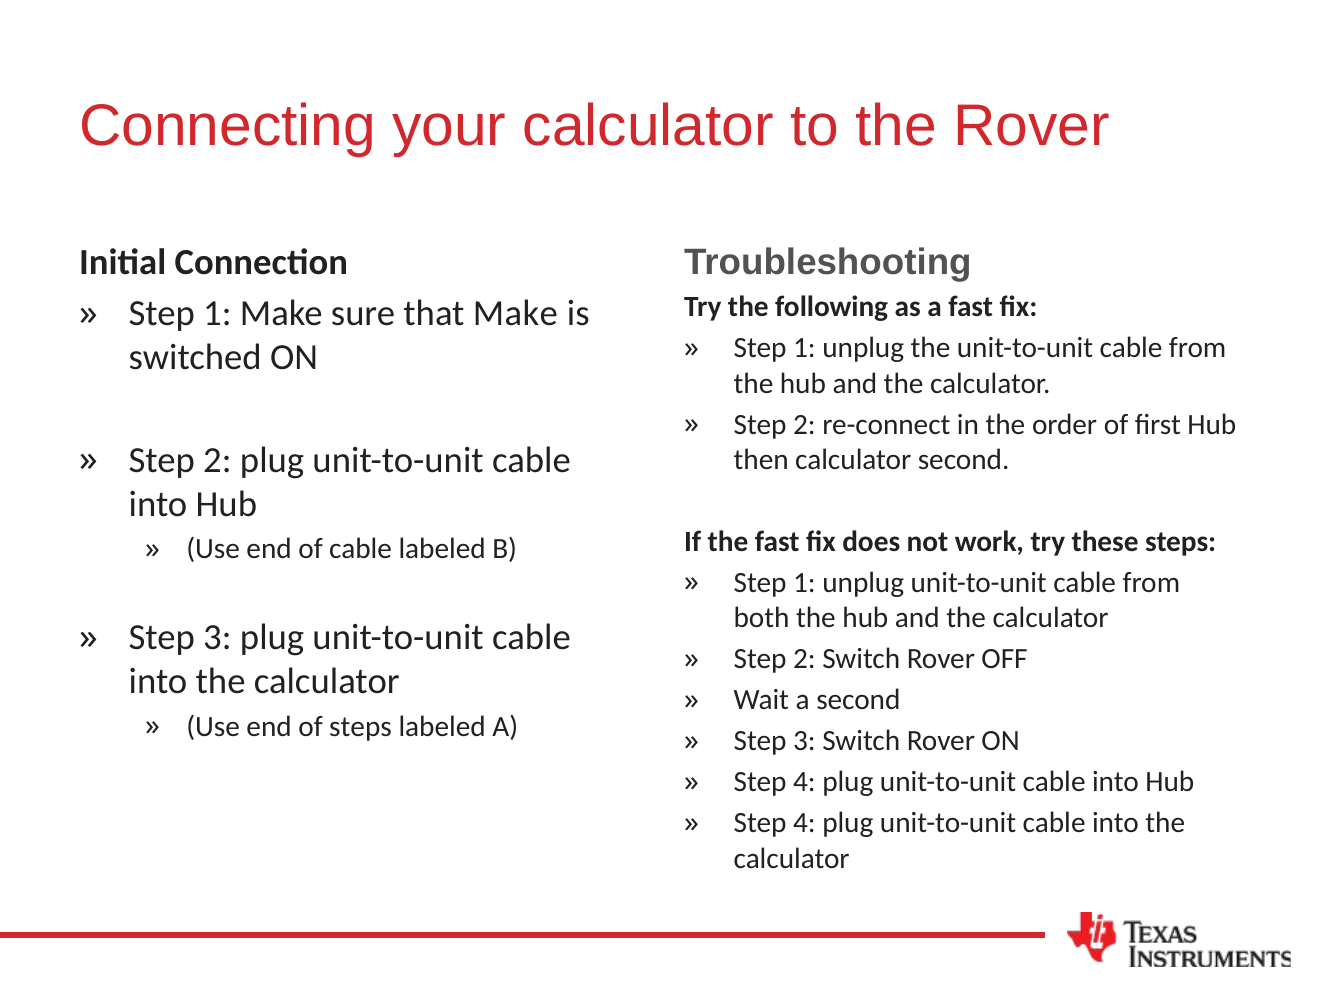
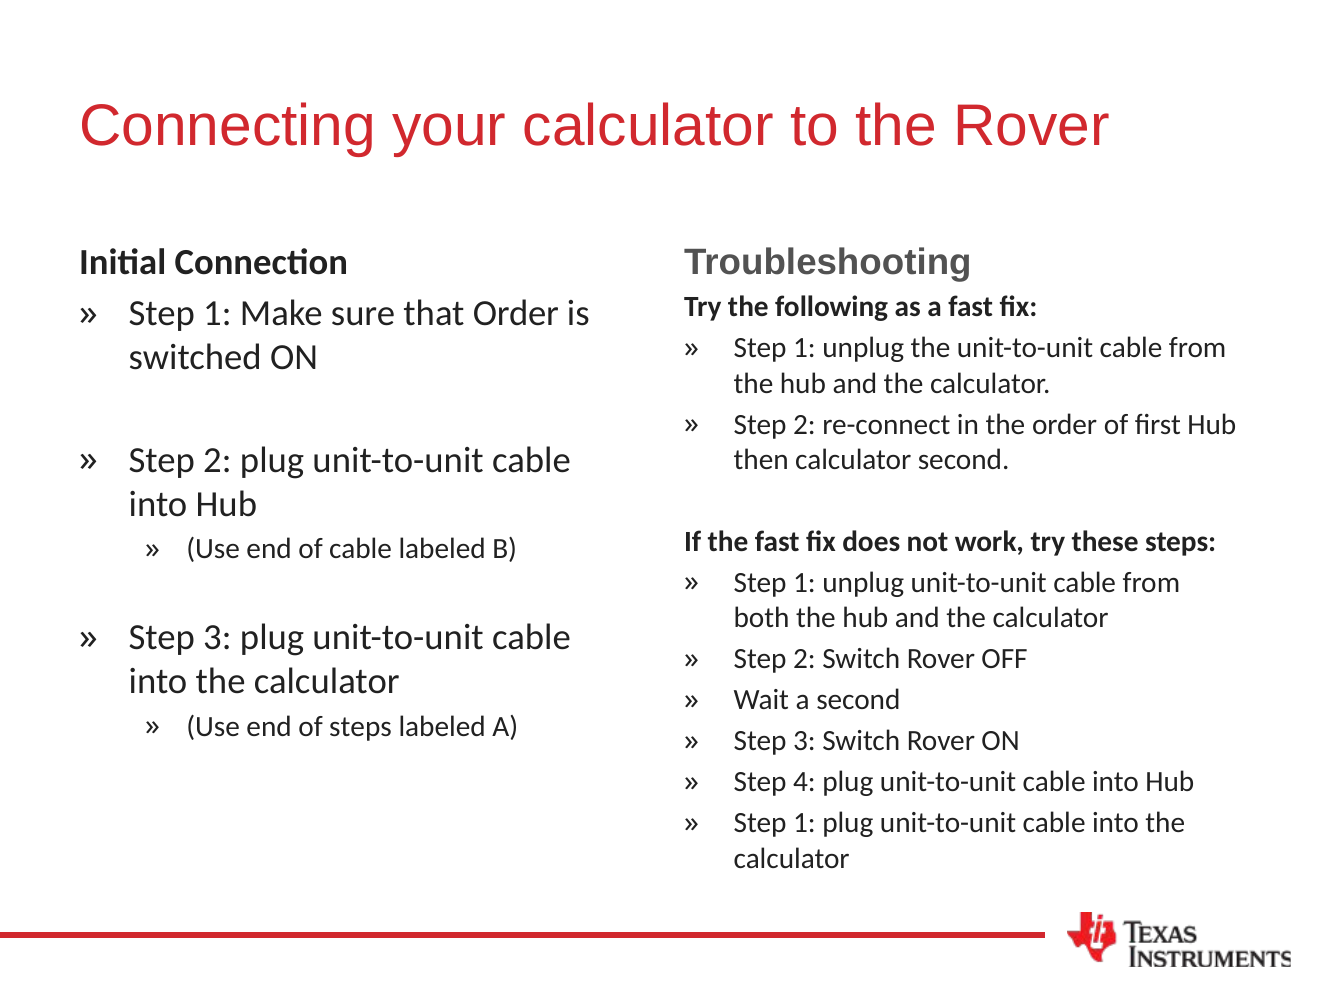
that Make: Make -> Order (516, 314)
4: 4 -> 1 (804, 823)
